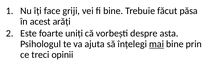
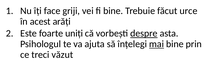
păsa: păsa -> urce (188, 11)
despre underline: none -> present (144, 33)
opinii: opinii -> văzut (62, 54)
